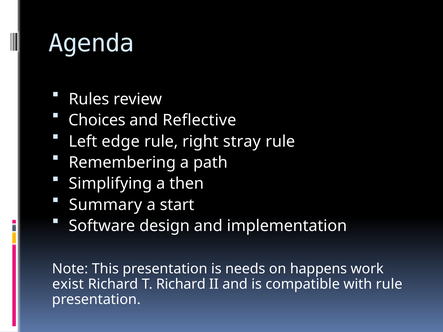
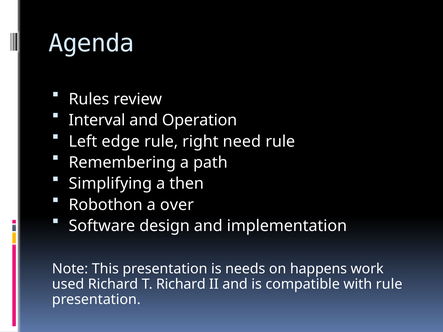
Choices: Choices -> Interval (97, 120)
Reflective: Reflective -> Operation (200, 120)
stray: stray -> need (242, 142)
Summary: Summary -> Robothon (106, 205)
start: start -> over (177, 205)
exist: exist -> used (68, 284)
